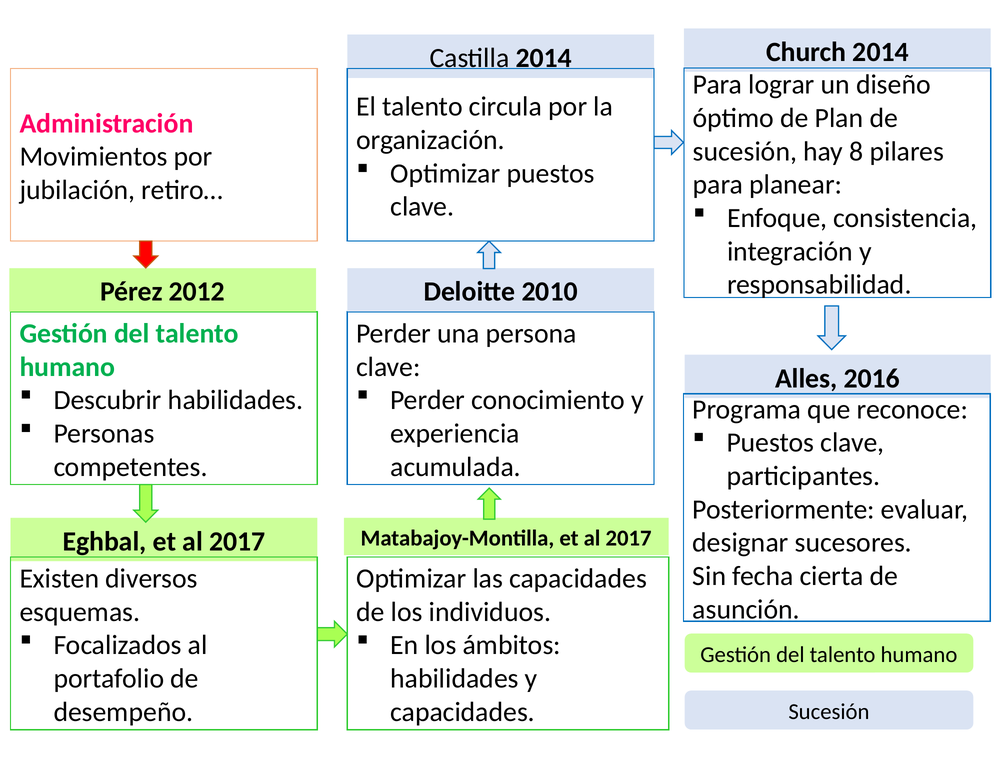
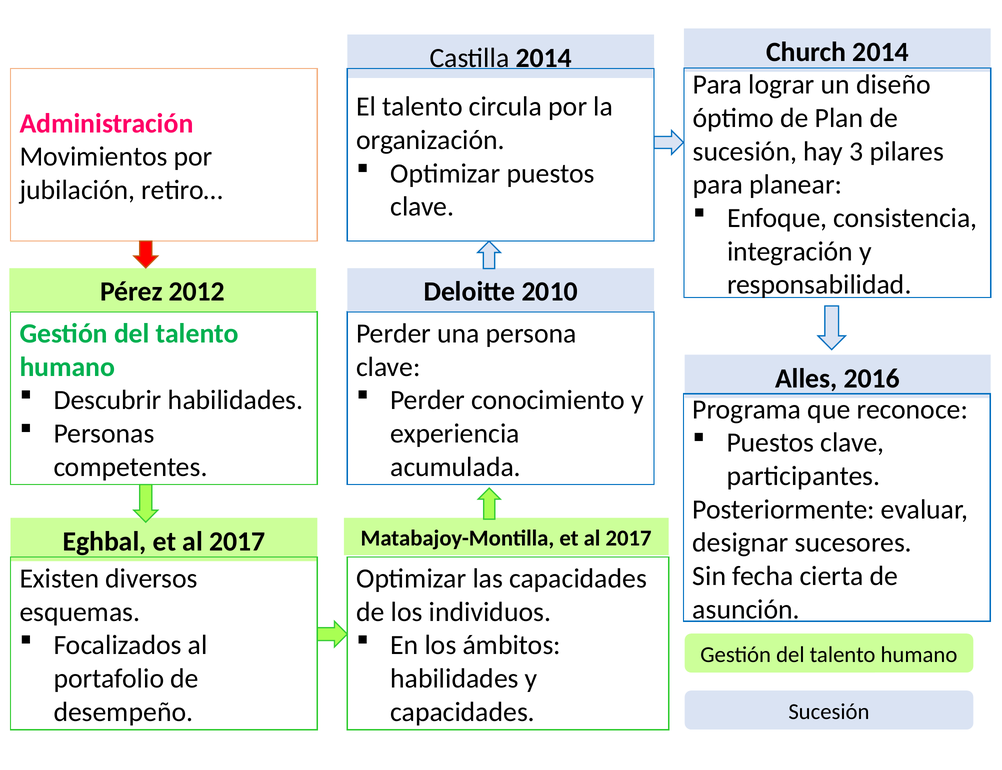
8: 8 -> 3 (856, 151)
